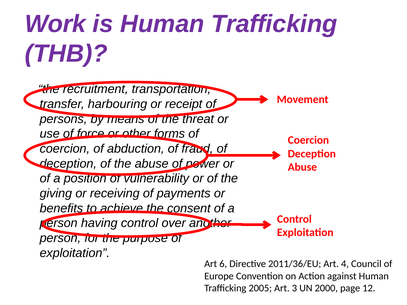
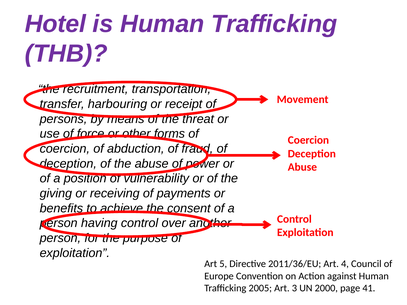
Work: Work -> Hotel (55, 24)
6: 6 -> 5 (223, 264)
12: 12 -> 41 (369, 288)
